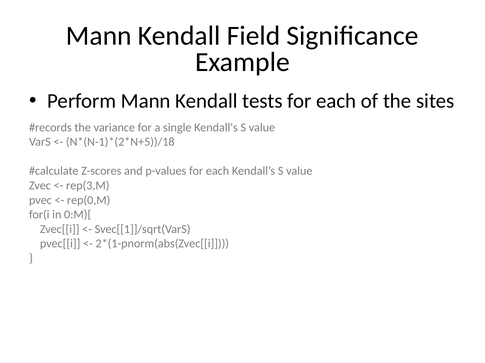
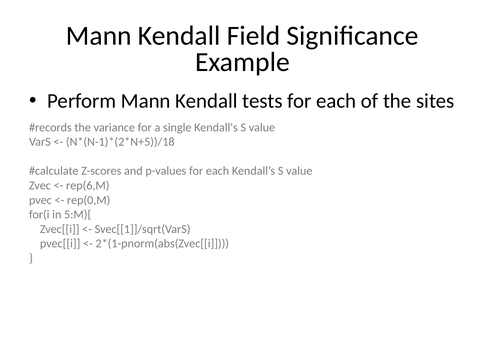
rep(3,M: rep(3,M -> rep(6,M (88, 186)
0:M){: 0:M){ -> 5:M){ (78, 215)
